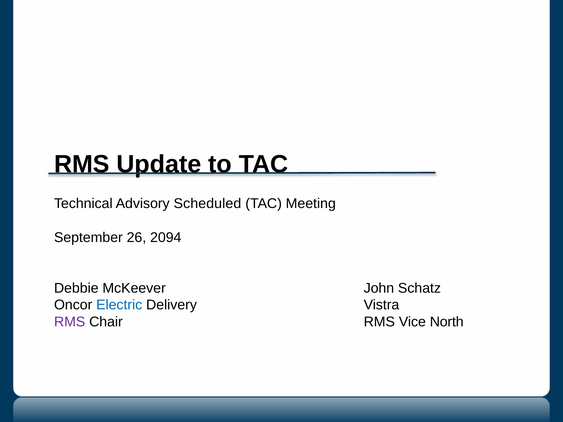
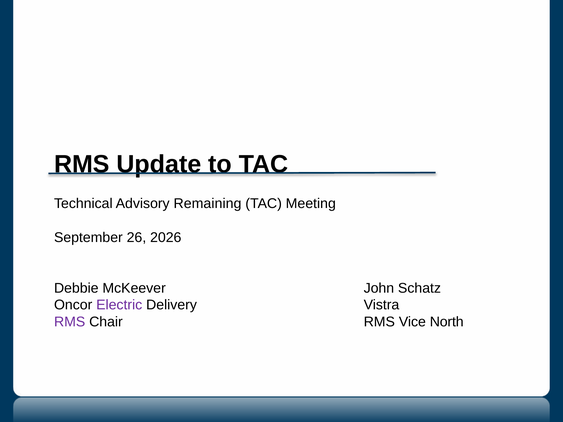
Scheduled: Scheduled -> Remaining (207, 204)
2094: 2094 -> 2026 (166, 238)
Electric colour: blue -> purple (119, 305)
